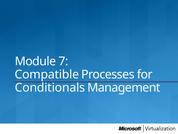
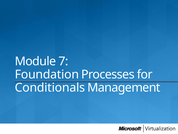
Compatible: Compatible -> Foundation (47, 74)
